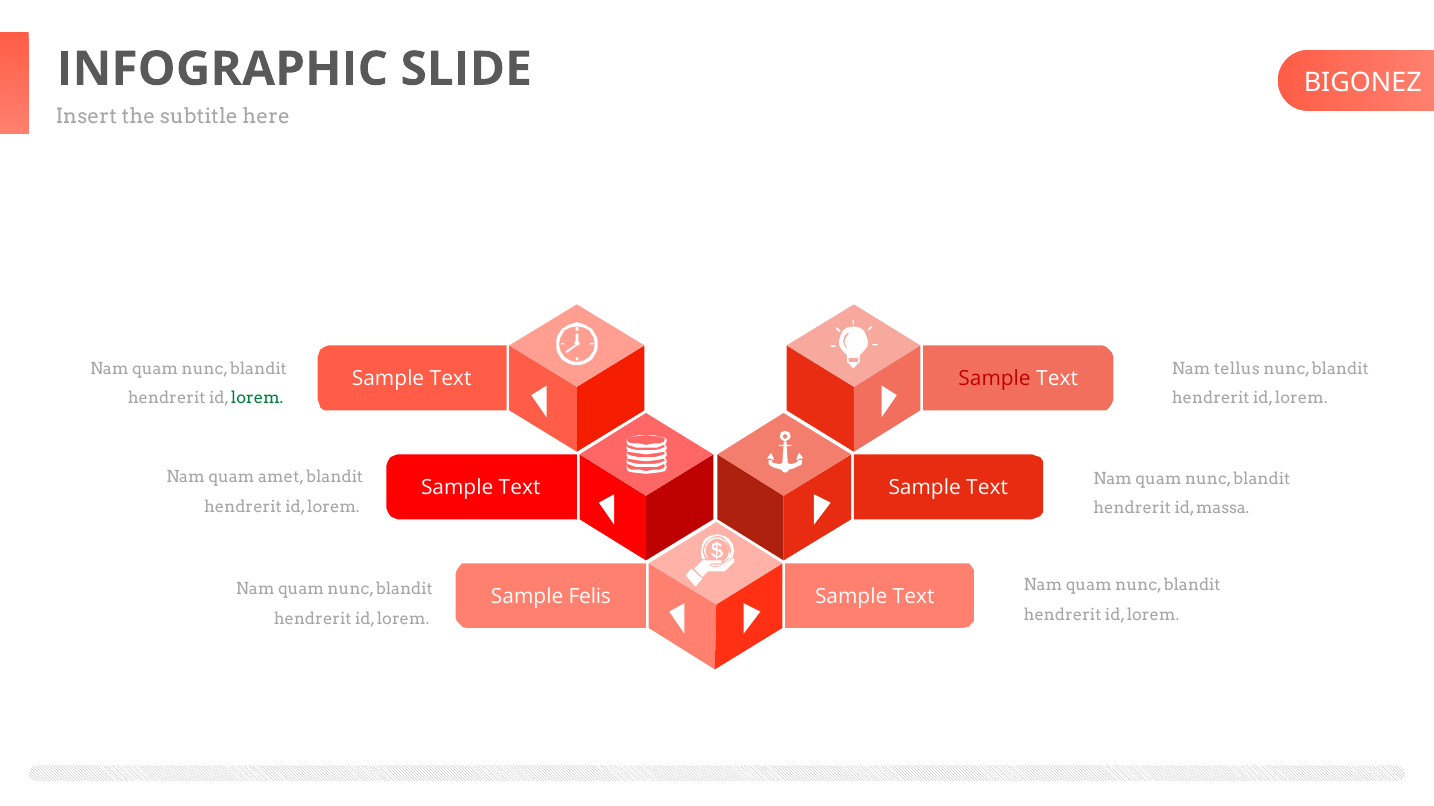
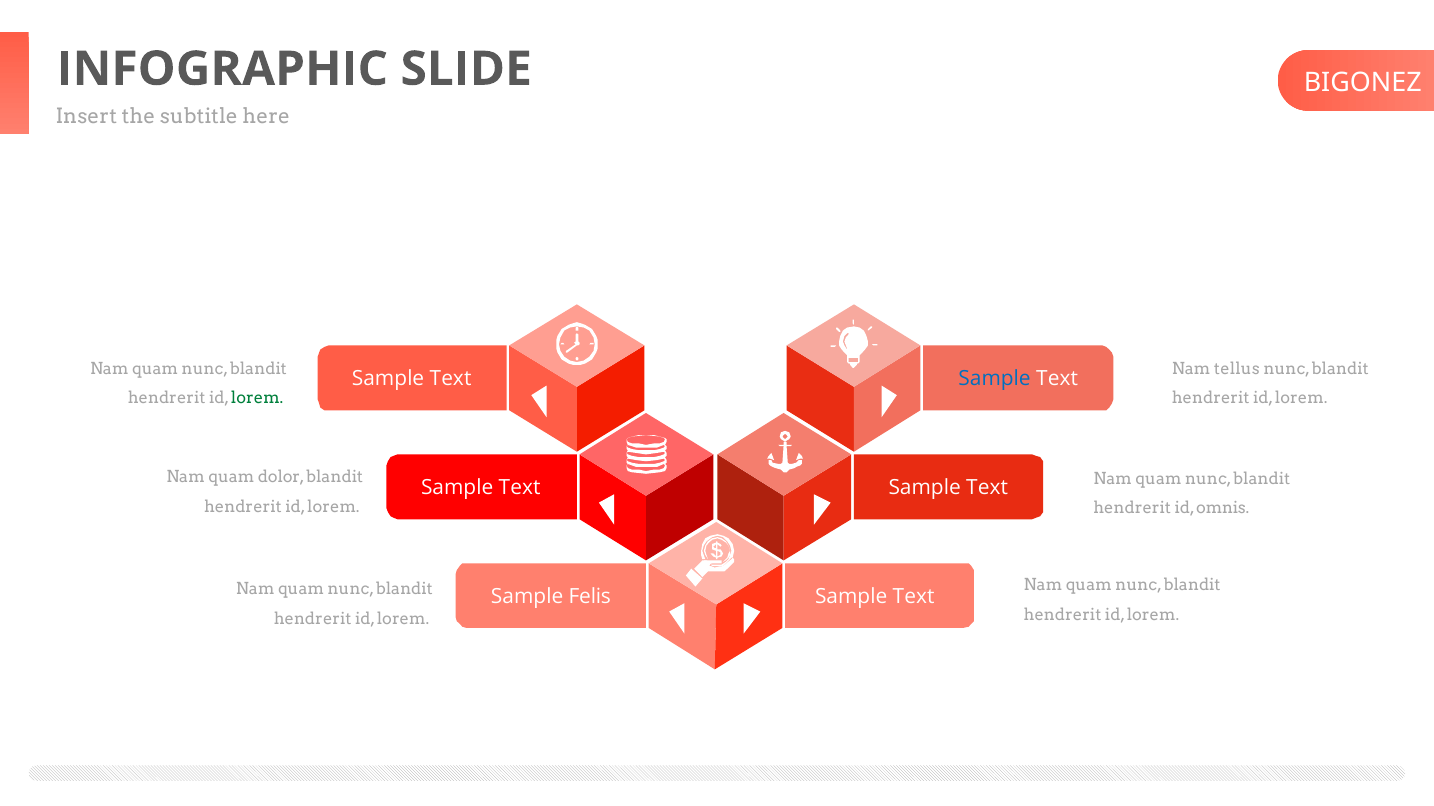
Sample colour: red -> blue (995, 379)
amet: amet -> dolor (281, 478)
massa: massa -> omnis (1223, 509)
